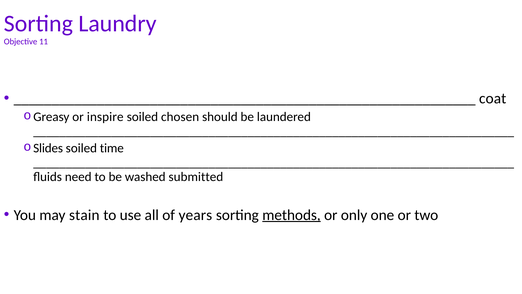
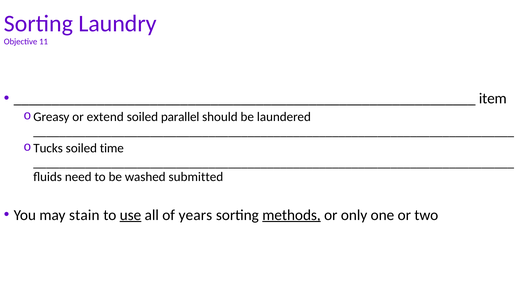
coat: coat -> item (493, 98)
inspire: inspire -> extend (105, 117)
chosen: chosen -> parallel (180, 117)
Slides: Slides -> Tucks (48, 148)
use underline: none -> present (130, 215)
